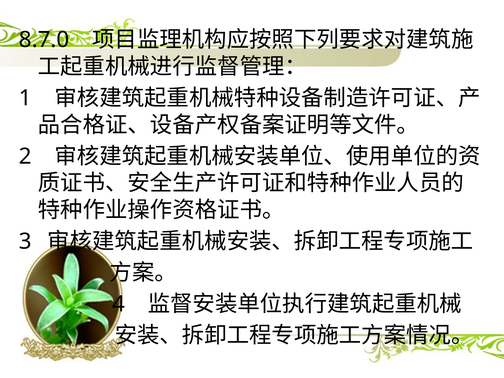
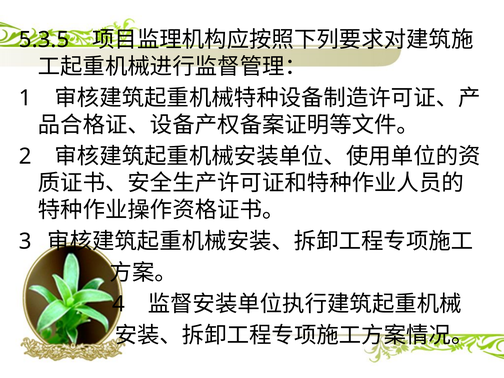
8.7.0: 8.7.0 -> 5.3.5 (44, 40)
